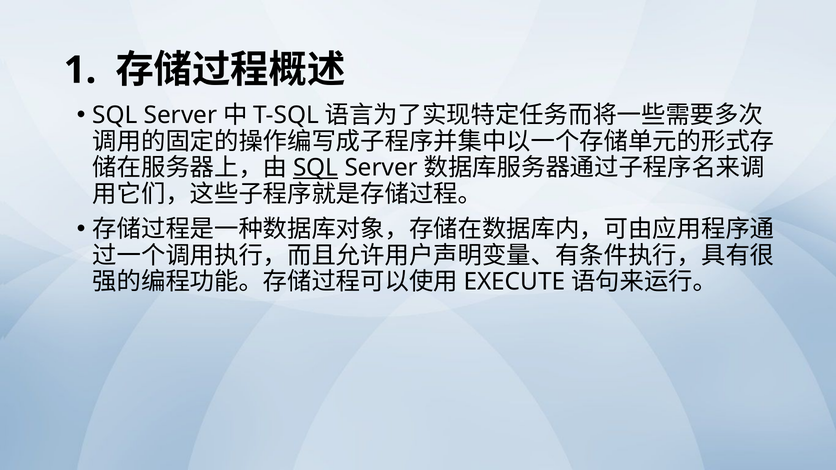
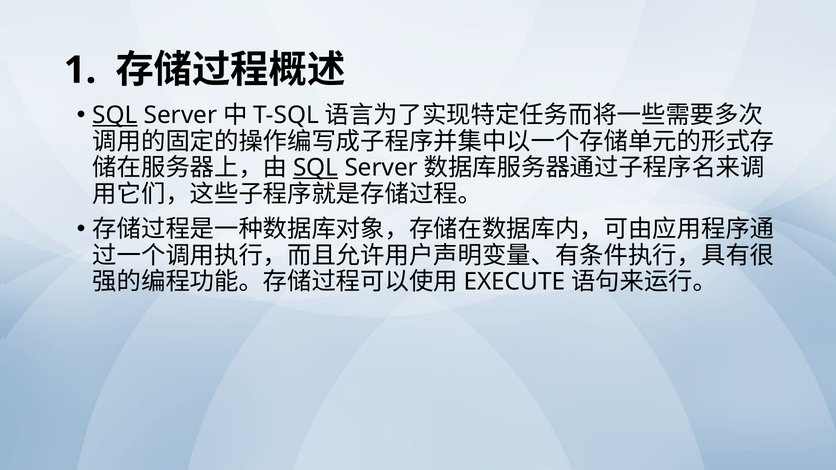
SQL underline: none -> present (115, 115)
